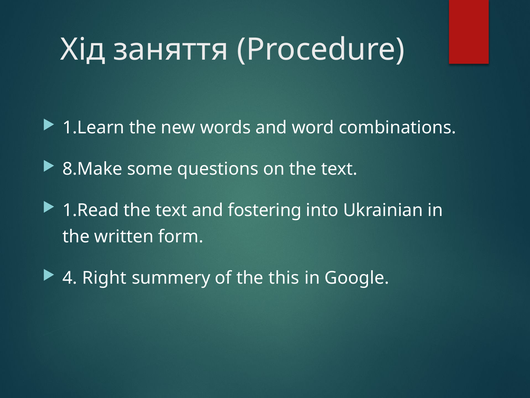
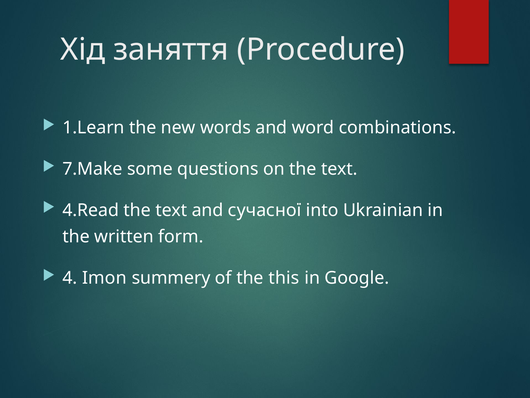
8.Make: 8.Make -> 7.Make (93, 169)
1.Read: 1.Read -> 4.Read (91, 210)
fostering: fostering -> сучасної (265, 210)
Right: Right -> Imon (104, 278)
